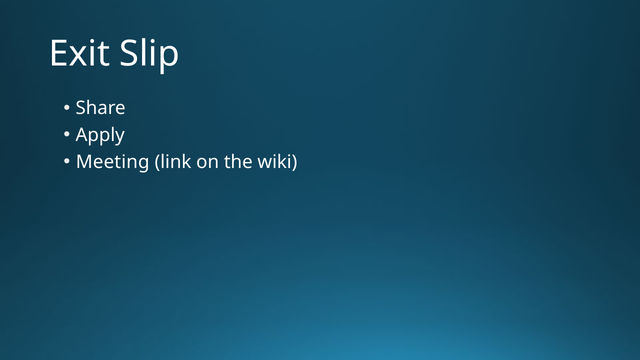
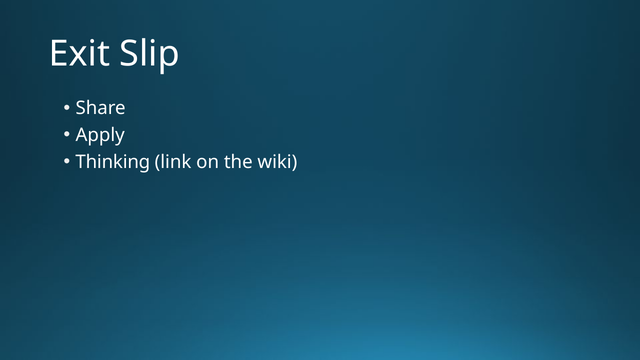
Meeting: Meeting -> Thinking (113, 162)
